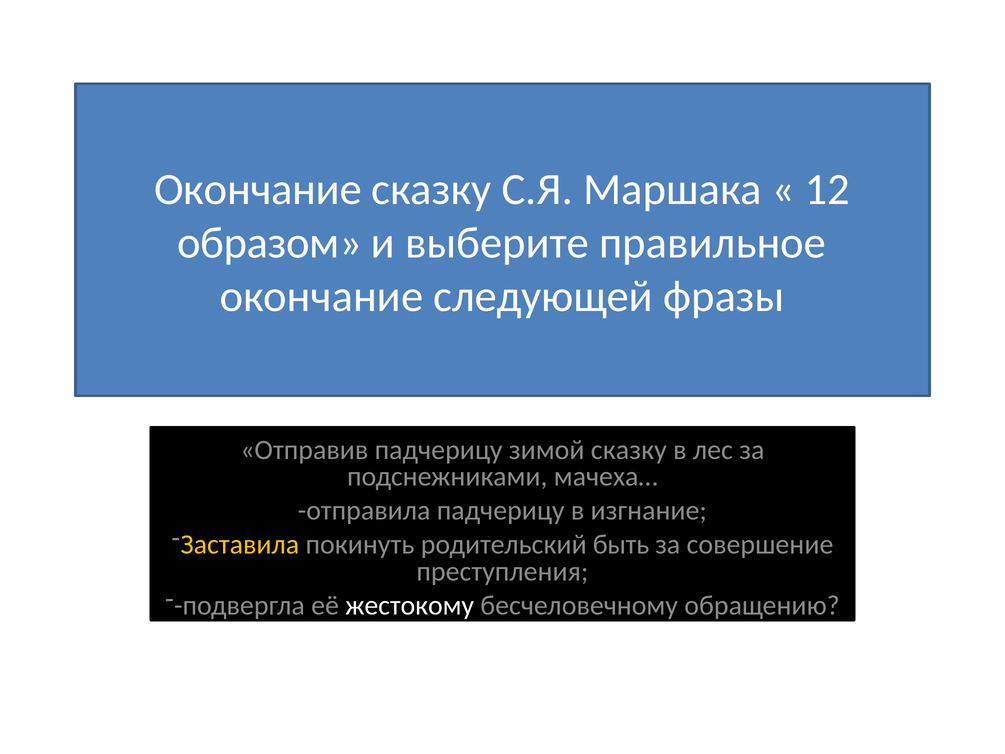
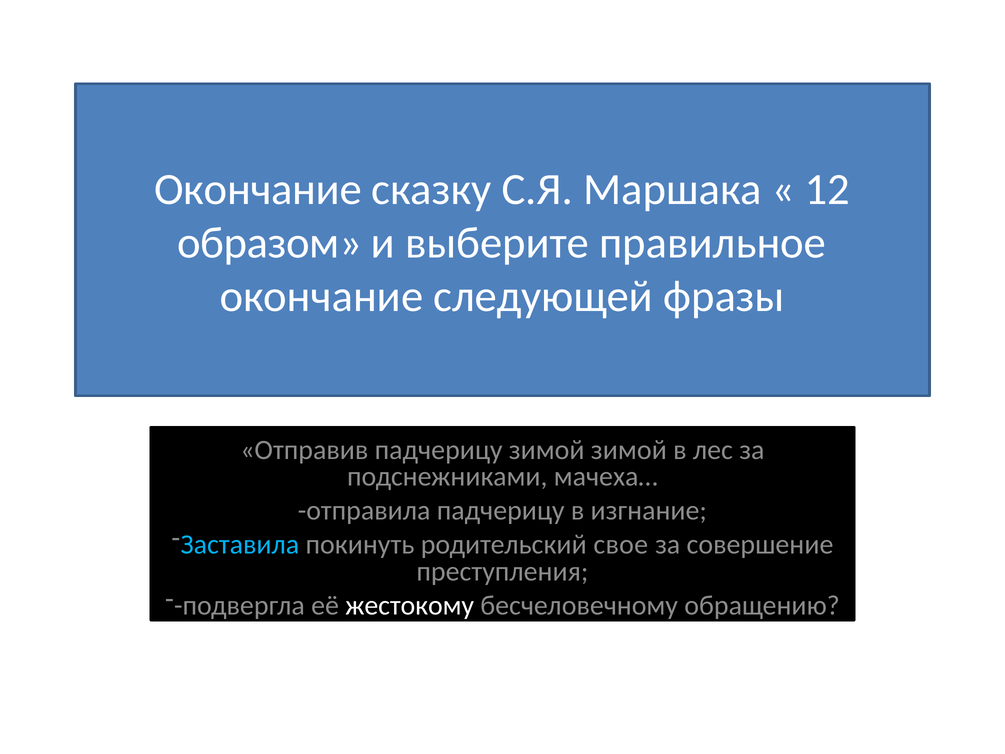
зимой сказку: сказку -> зимой (629, 450)
Заставила colour: yellow -> light blue (240, 544)
быть: быть -> свое (621, 544)
